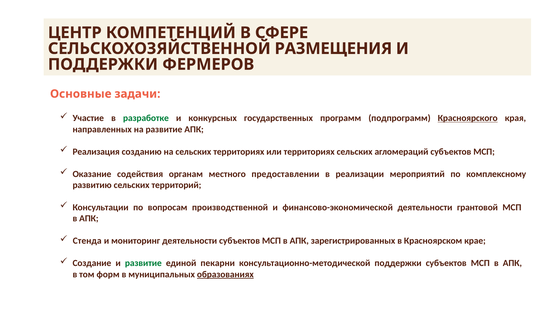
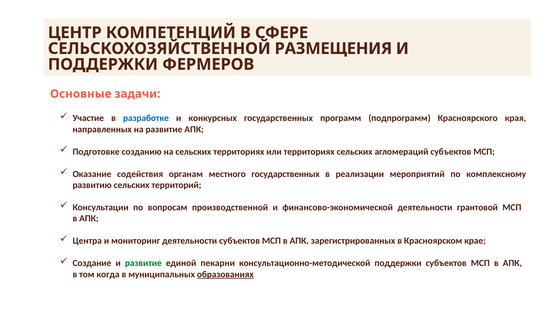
разработке colour: green -> blue (146, 118)
Красноярского underline: present -> none (468, 118)
Реализация: Реализация -> Подготовке (96, 152)
местного предоставлении: предоставлении -> государственных (286, 174)
Стенда: Стенда -> Центра (87, 241)
форм: форм -> когда (108, 275)
